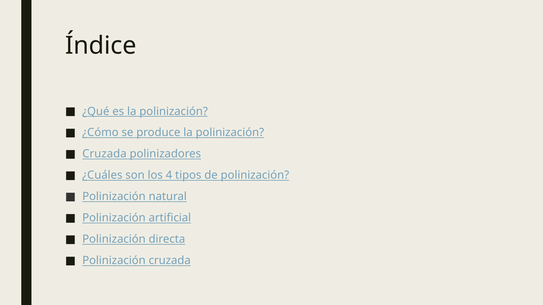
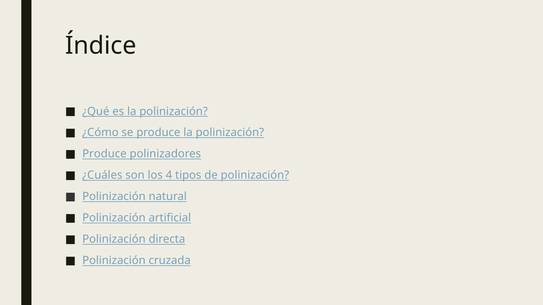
Cruzada: Cruzada -> Produce (104, 154)
